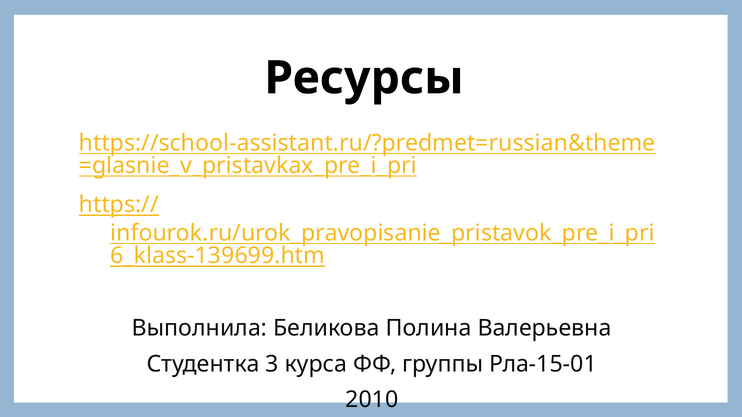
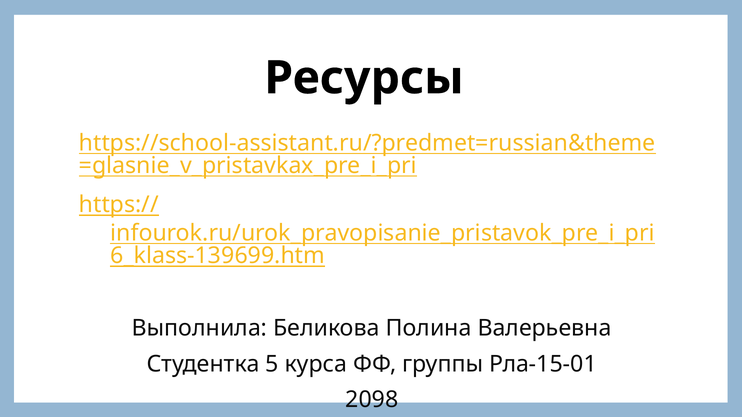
3: 3 -> 5 (272, 364)
2010: 2010 -> 2098 (372, 400)
